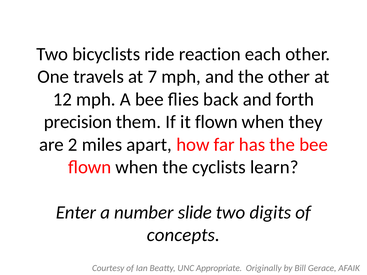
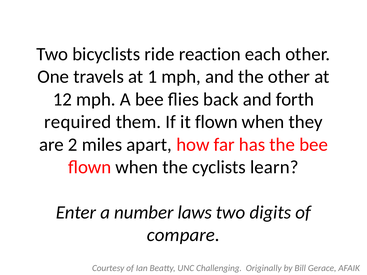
7: 7 -> 1 (152, 77)
precision: precision -> required (78, 122)
slide: slide -> laws (195, 213)
concepts: concepts -> compare (183, 235)
Appropriate: Appropriate -> Challenging (219, 268)
